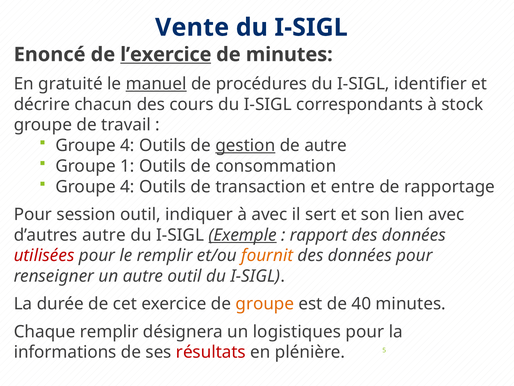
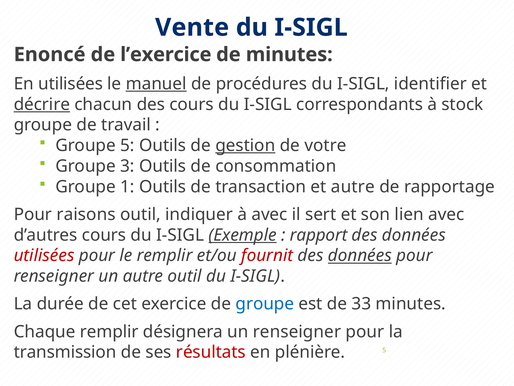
l’exercice underline: present -> none (166, 54)
En gratuité: gratuité -> utilisées (71, 84)
décrire underline: none -> present (42, 104)
4: 4 -> 5 (127, 145)
de autre: autre -> votre (325, 145)
1: 1 -> 3 (127, 166)
4: 4 -> 1 (127, 186)
et entre: entre -> autre (353, 186)
session: session -> raisons (86, 214)
d’autres autre: autre -> cours (104, 235)
fournit colour: orange -> red (267, 255)
données underline: none -> present (360, 255)
groupe colour: orange -> blue (265, 304)
40: 40 -> 33 (361, 304)
un logistiques: logistiques -> renseigner (297, 331)
informations: informations -> transmission (65, 352)
